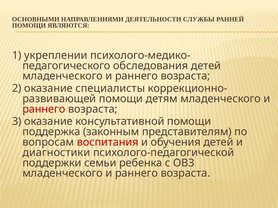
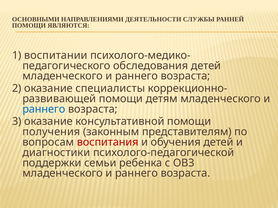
укреплении: укреплении -> воспитании (56, 55)
раннего colour: red -> blue (44, 109)
поддержка: поддержка -> получения (51, 132)
